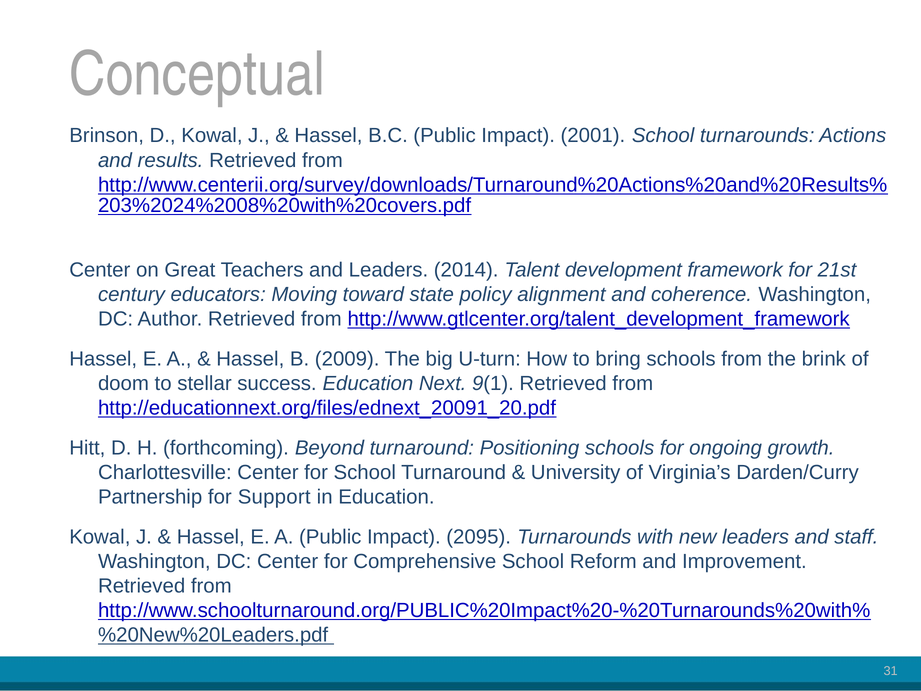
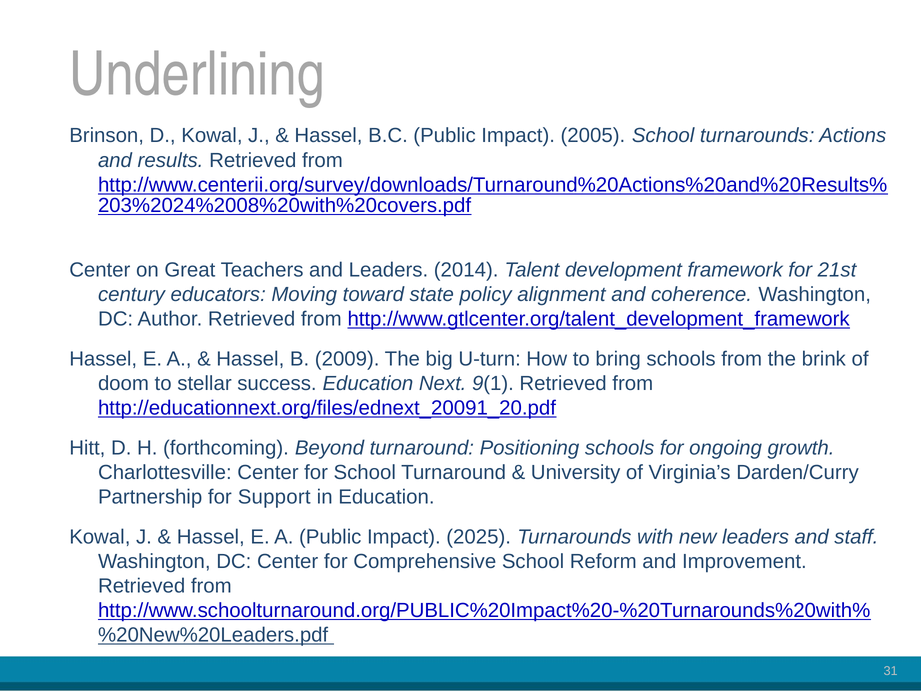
Conceptual: Conceptual -> Underlining (197, 75)
2001: 2001 -> 2005 (593, 136)
2095: 2095 -> 2025 (479, 537)
